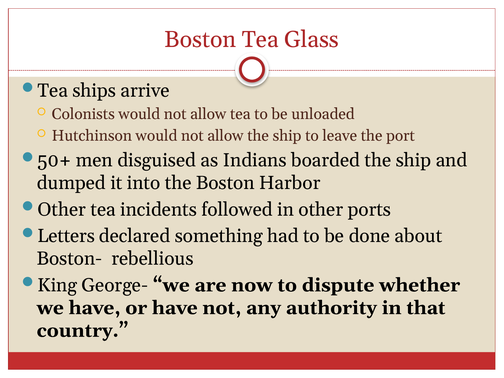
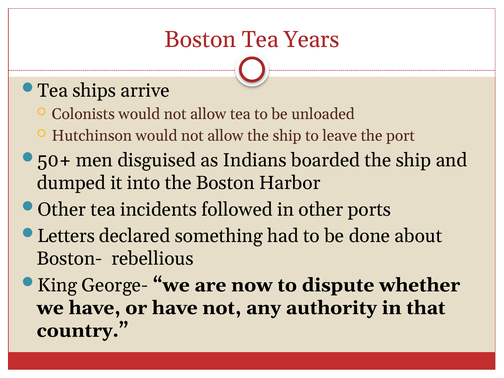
Glass: Glass -> Years (312, 40)
